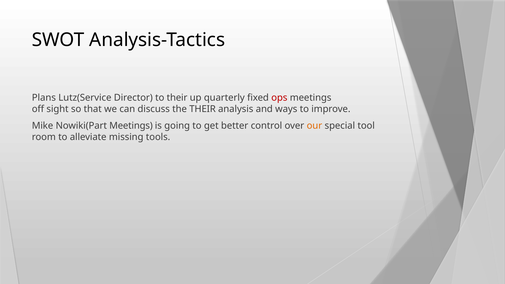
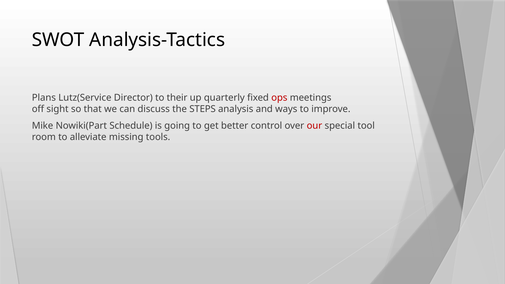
the THEIR: THEIR -> STEPS (203, 109)
Nowiki(Part Meetings: Meetings -> Schedule (131, 126)
our colour: orange -> red (314, 126)
